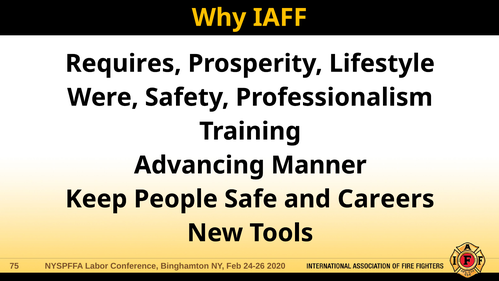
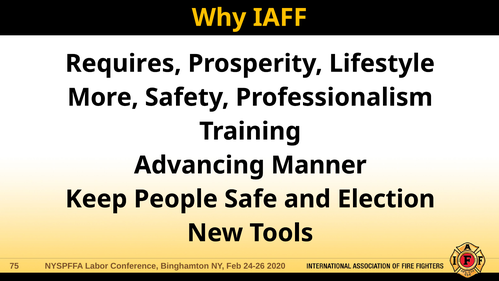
Were: Were -> More (103, 97)
Careers: Careers -> Election (386, 199)
